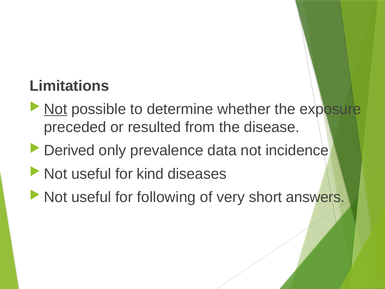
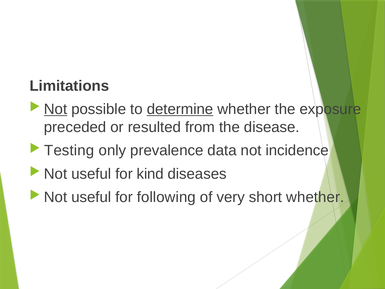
determine underline: none -> present (180, 109)
Derived: Derived -> Testing (69, 150)
short answers: answers -> whether (315, 197)
